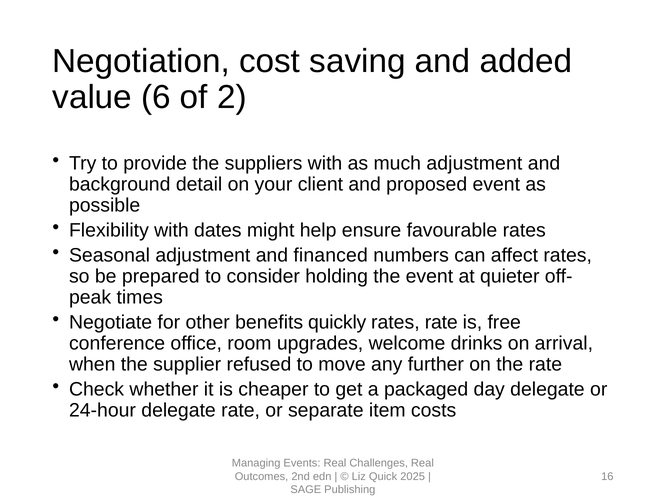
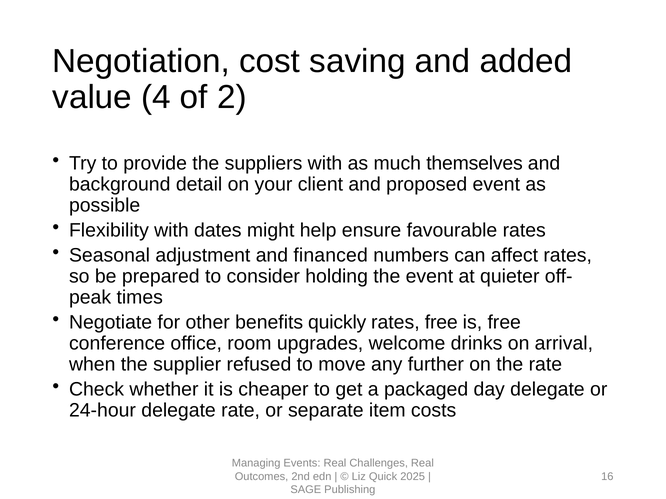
6: 6 -> 4 (156, 97)
much adjustment: adjustment -> themselves (475, 163)
rates rate: rate -> free (441, 323)
